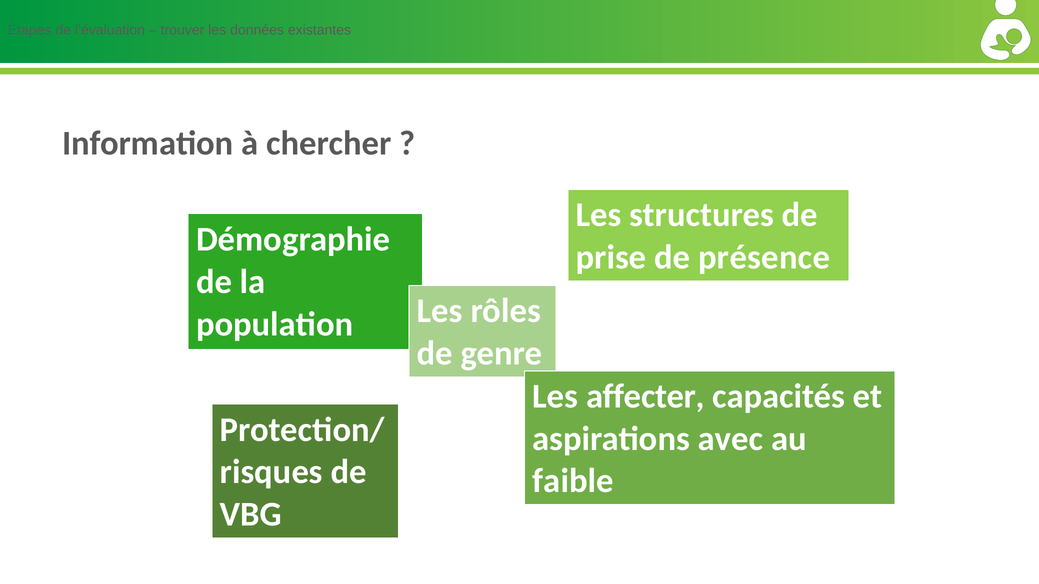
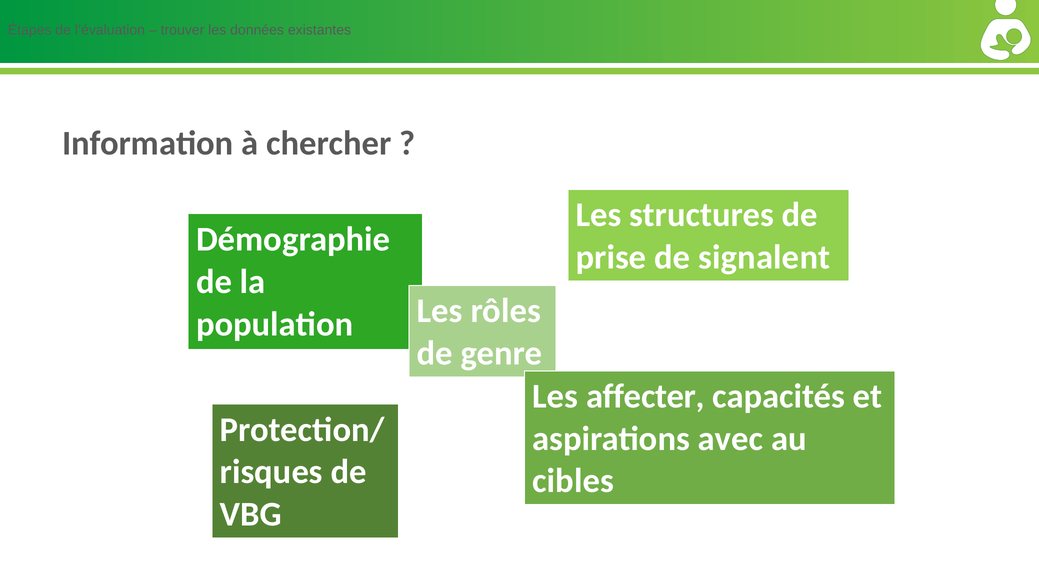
présence: présence -> signalent (764, 257)
faible: faible -> cibles (573, 481)
